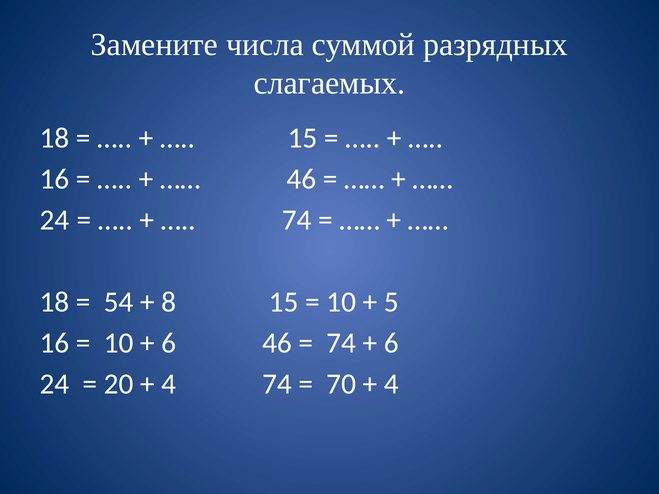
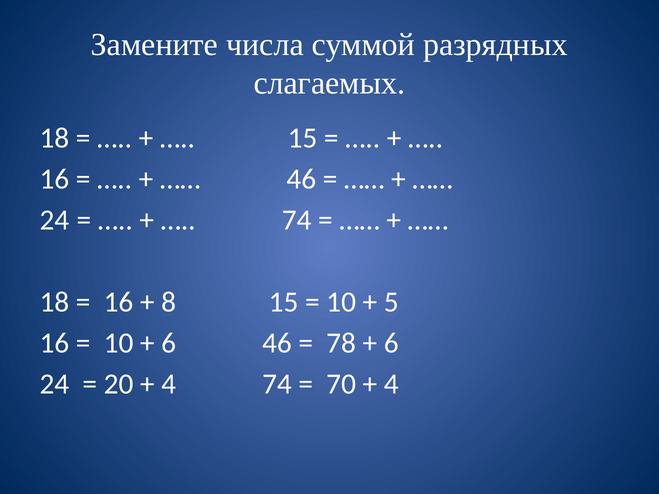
54: 54 -> 16 (118, 302)
74: 74 -> 78 (341, 343)
